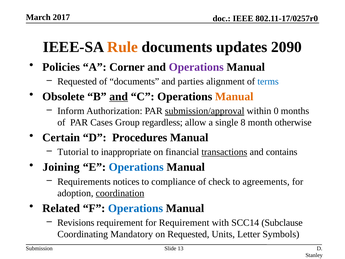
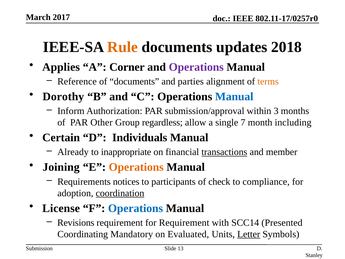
2090: 2090 -> 2018 (287, 47)
Policies: Policies -> Applies (61, 67)
Requested: Requested -> Reference (77, 81)
terms colour: blue -> orange (268, 81)
Obsolete: Obsolete -> Dorothy (63, 96)
and underline: present -> none (119, 96)
Manual colour: orange -> blue (234, 96)
submission/approval underline: present -> none (205, 111)
0: 0 -> 3 (276, 111)
Cases: Cases -> Other (101, 122)
8: 8 -> 7 (243, 122)
otherwise: otherwise -> including (293, 122)
Procedures: Procedures -> Individuals (140, 137)
Tutorial: Tutorial -> Already (73, 152)
contains: contains -> member (282, 152)
Operations colour: blue -> orange (136, 167)
compliance: compliance -> participants (174, 181)
agreements: agreements -> compliance (266, 181)
Related: Related -> License (61, 208)
Subclause: Subclause -> Presented (282, 222)
on Requested: Requested -> Evaluated (188, 234)
Letter underline: none -> present (249, 234)
